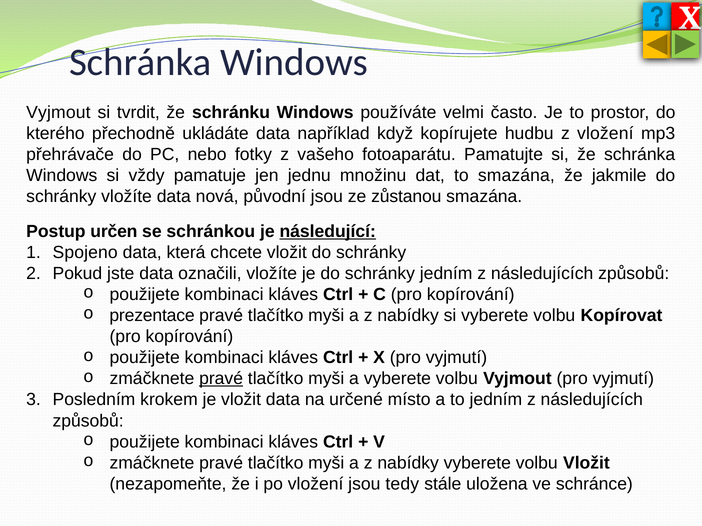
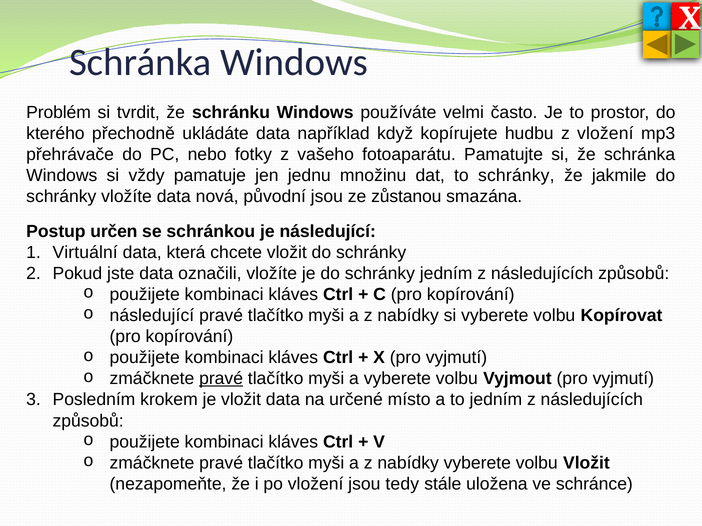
Vyjmout: Vyjmout -> Problém (59, 113)
to smazána: smazána -> schránky (516, 176)
následující underline: present -> none (328, 232)
Spojeno: Spojeno -> Virtuální (85, 253)
prezentace: prezentace -> následující (152, 316)
